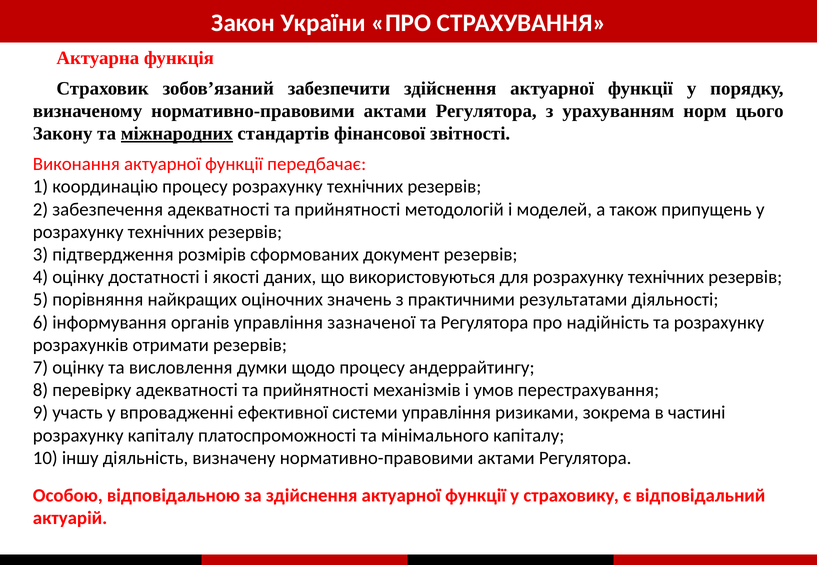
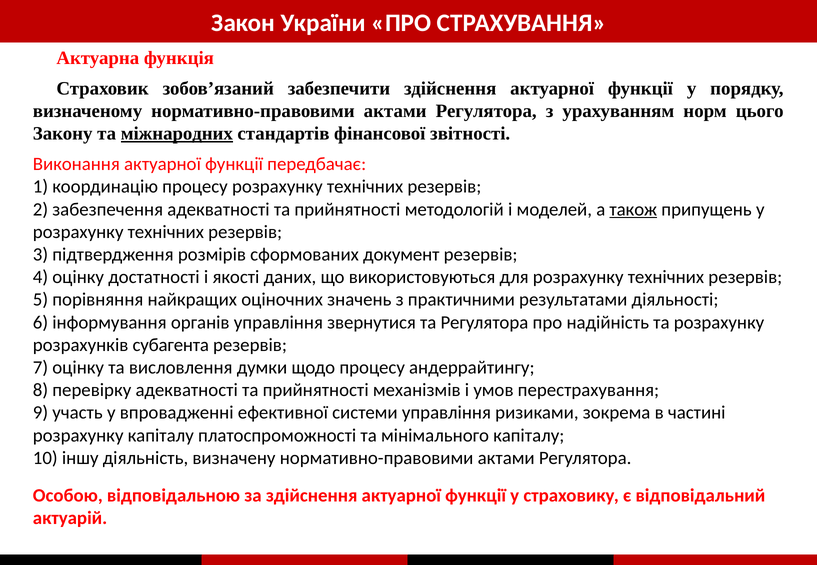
також underline: none -> present (633, 210)
зазначеної: зазначеної -> звернутися (372, 323)
отримати: отримати -> субагента (171, 345)
